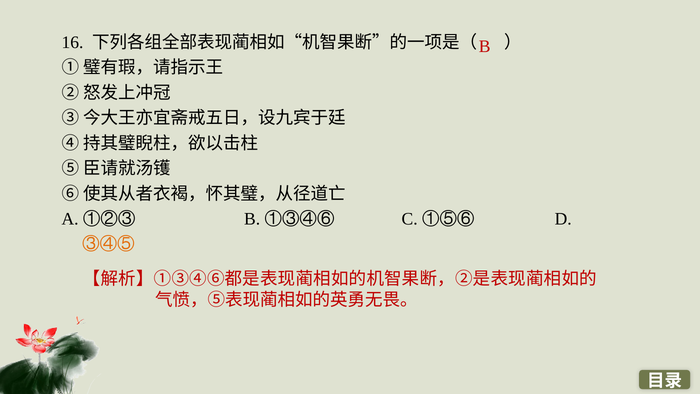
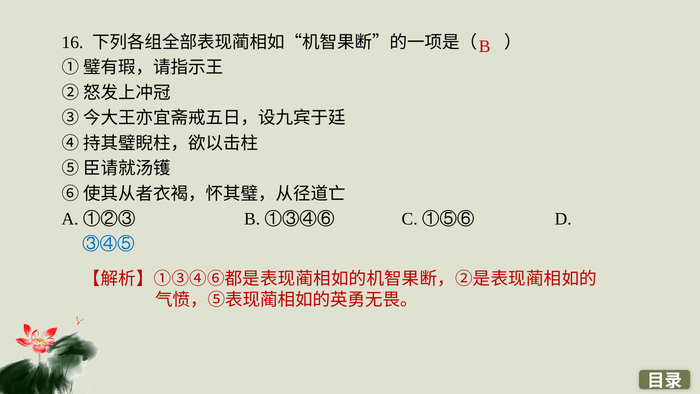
③④⑤ colour: orange -> blue (108, 244)
